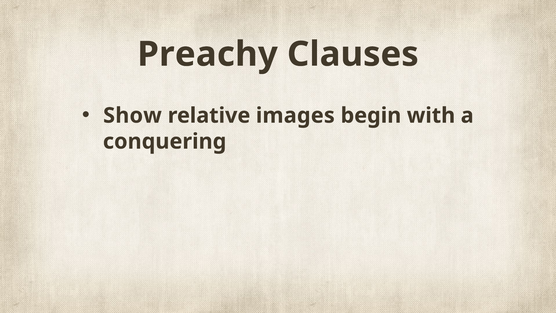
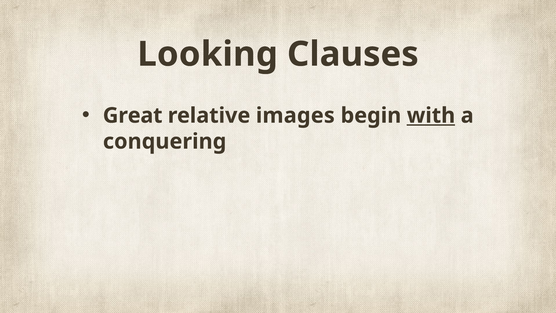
Preachy: Preachy -> Looking (208, 54)
Show: Show -> Great (133, 115)
with underline: none -> present (431, 115)
